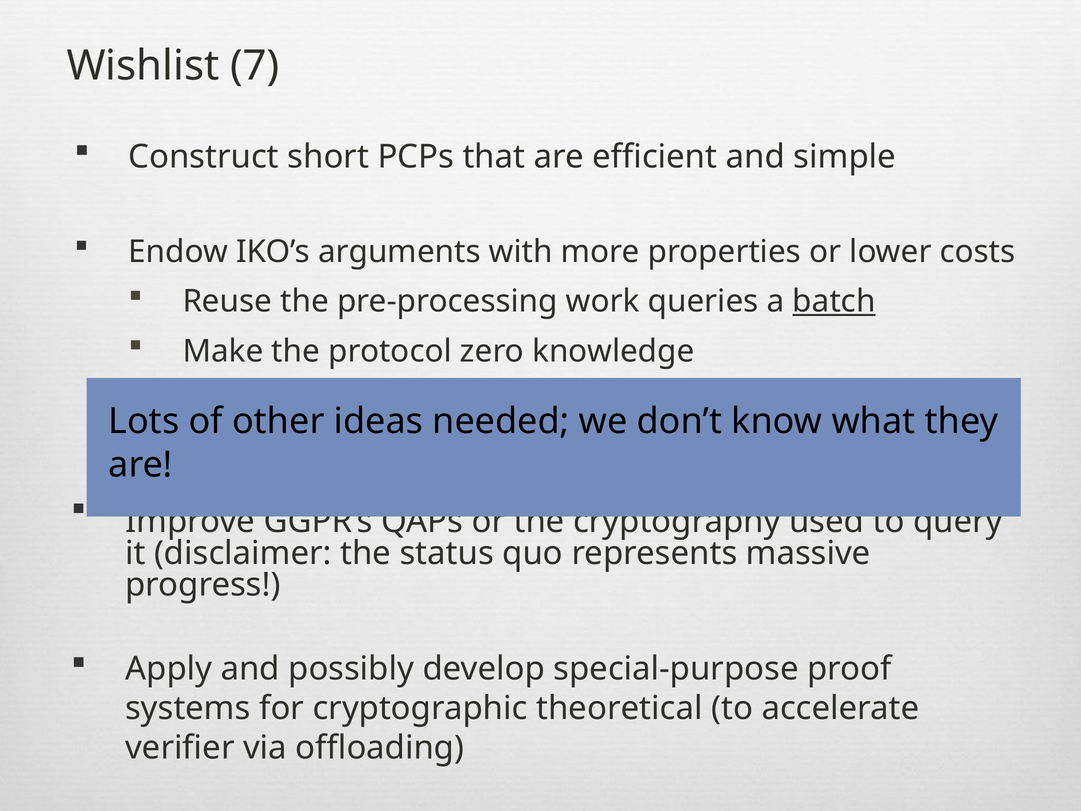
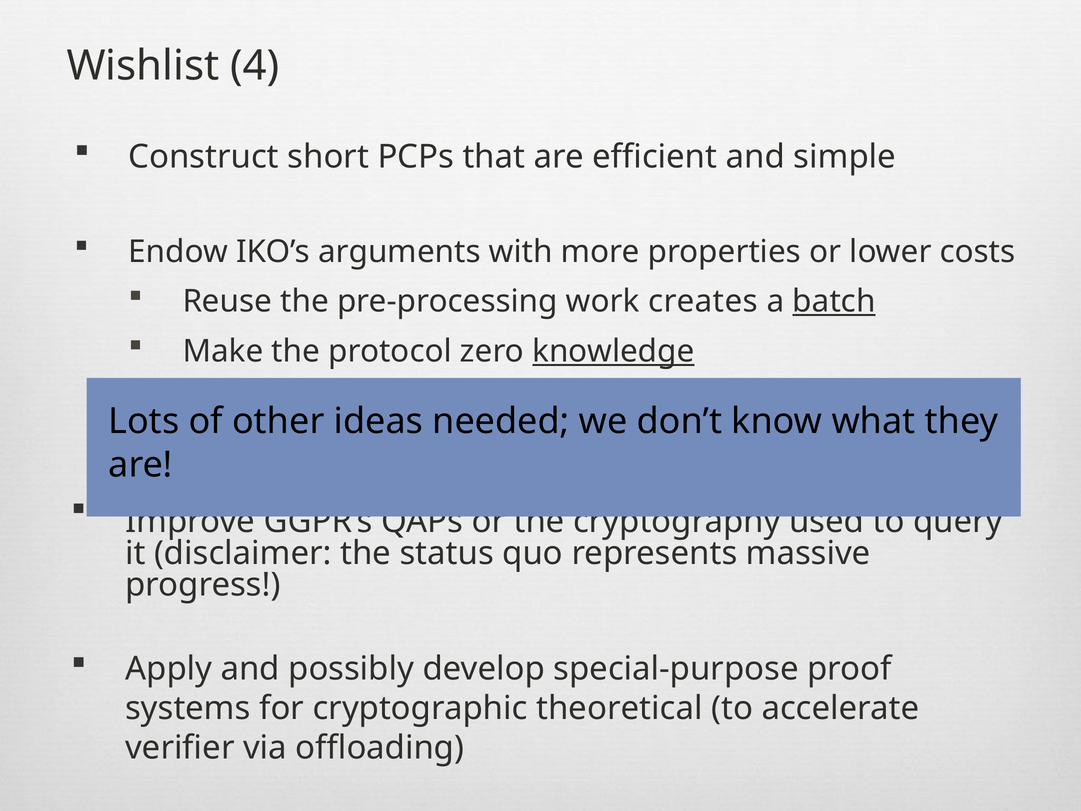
7: 7 -> 4 (255, 66)
queries: queries -> creates (703, 301)
knowledge underline: none -> present (613, 351)
